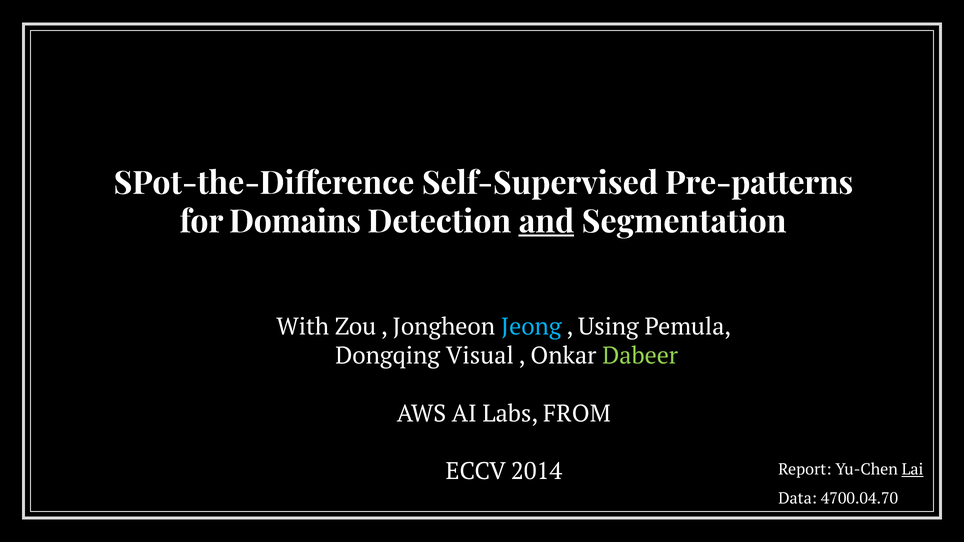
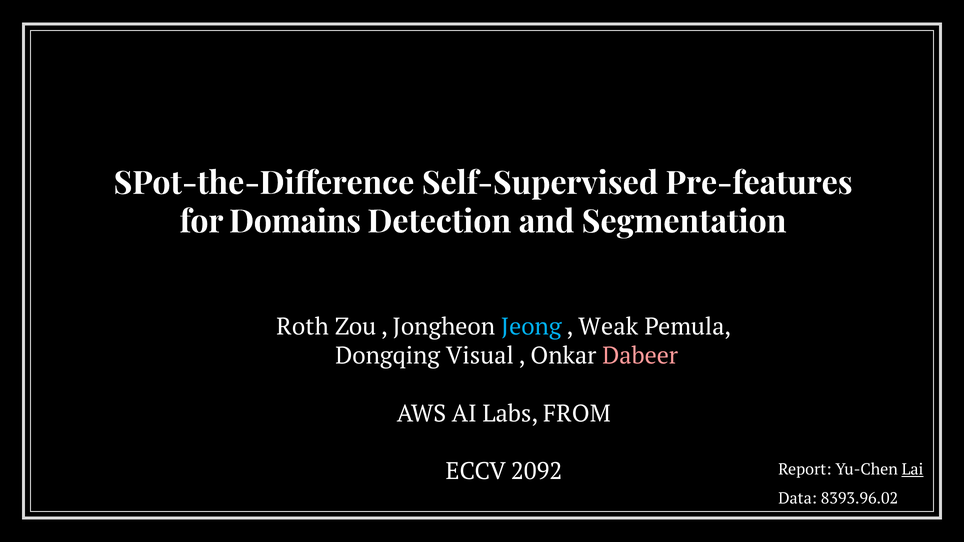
Pre-patterns: Pre-patterns -> Pre-features (759, 183)
and underline: present -> none (546, 222)
With: With -> Roth (303, 327)
Using: Using -> Weak (608, 327)
Dabeer colour: light green -> pink (640, 356)
2014: 2014 -> 2092 (537, 472)
4700.04.70: 4700.04.70 -> 8393.96.02 (859, 499)
